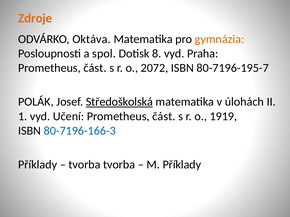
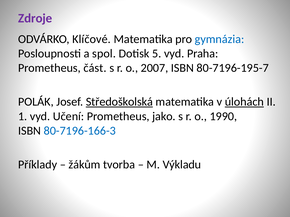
Zdroje colour: orange -> purple (35, 18)
Oktáva: Oktáva -> Klíčové (92, 39)
gymnázia colour: orange -> blue (220, 39)
8: 8 -> 5 (157, 54)
2072: 2072 -> 2007 (154, 68)
úlohách underline: none -> present (244, 102)
část: část -> jako (164, 117)
1919: 1919 -> 1990 (223, 117)
tvorba: tvorba -> žákům (84, 165)
M Příklady: Příklady -> Výkladu (182, 165)
